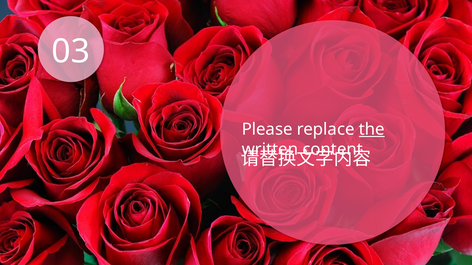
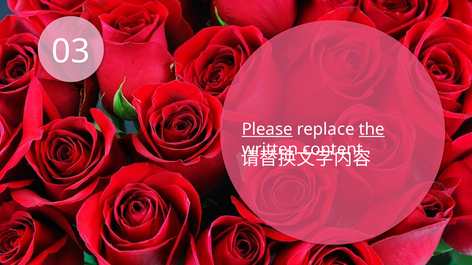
Please underline: none -> present (267, 129)
